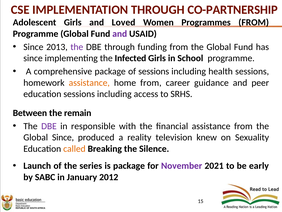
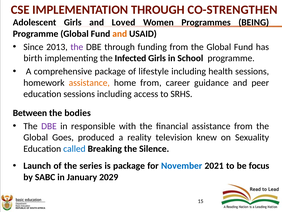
CO-PARTNERSHIP: CO-PARTNERSHIP -> CO-STRENGTHEN (232, 10)
Programmes FROM: FROM -> BEING (254, 22)
and colour: purple -> orange (120, 34)
since: since -> birth (33, 58)
of sessions: sessions -> lifestyle (154, 71)
remain: remain -> bodies (78, 113)
Global Since: Since -> Goes (63, 137)
called colour: orange -> blue (74, 148)
November colour: purple -> blue (182, 165)
early: early -> focus (259, 165)
2012: 2012 -> 2029 (109, 177)
